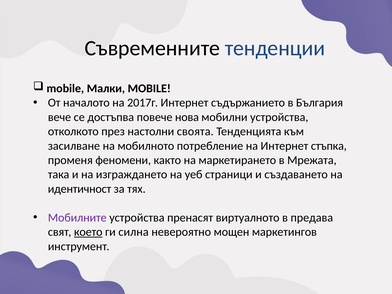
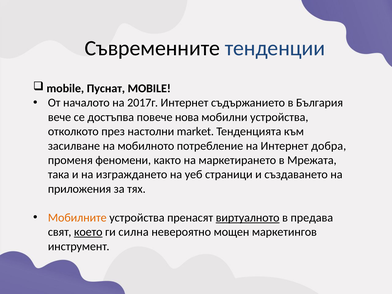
Малки: Малки -> Пуснат (106, 88)
своята: своята -> market (195, 131)
стъпка: стъпка -> добра (329, 146)
идентичност: идентичност -> приложения (80, 189)
Мобилните colour: purple -> orange (77, 218)
виртуалното underline: none -> present (248, 218)
